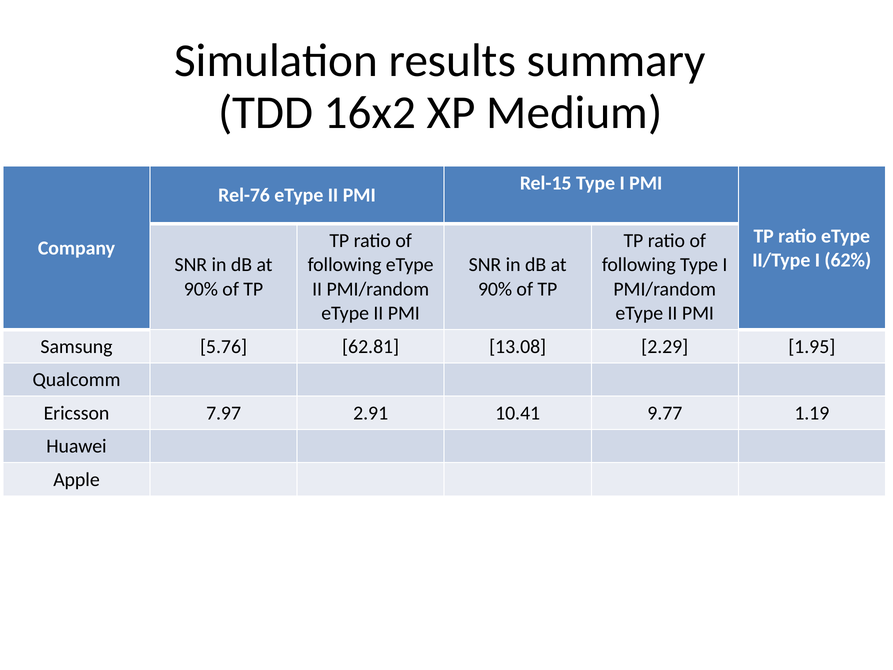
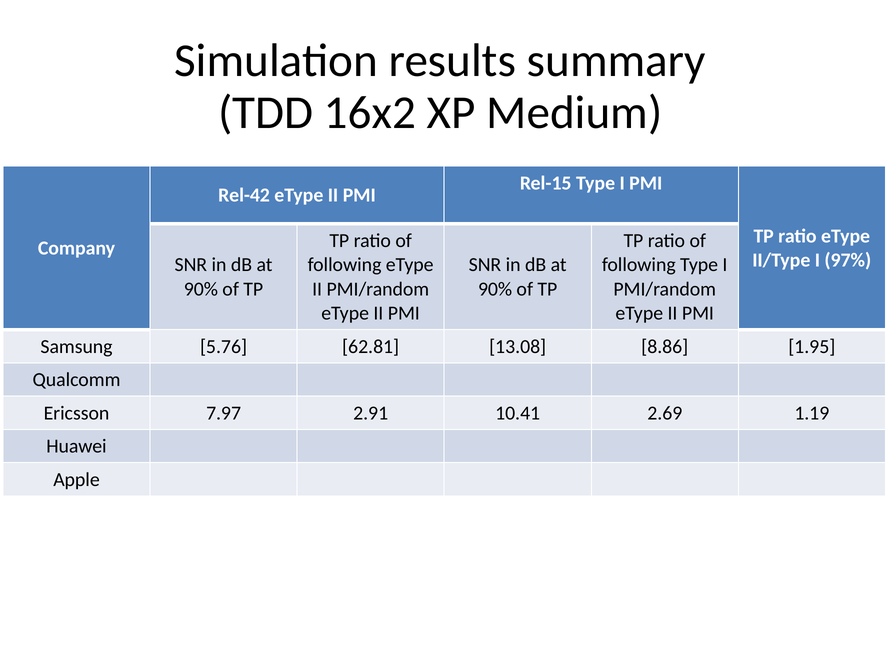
Rel-76: Rel-76 -> Rel-42 (244, 195)
62%: 62% -> 97% (848, 260)
2.29: 2.29 -> 8.86 (665, 346)
9.77: 9.77 -> 2.69 (665, 413)
